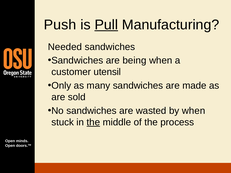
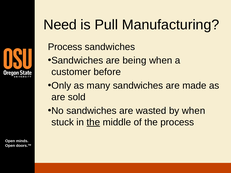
Push: Push -> Need (60, 25)
Pull underline: present -> none (106, 25)
Needed: Needed -> Process (65, 47)
utensil: utensil -> before (107, 72)
